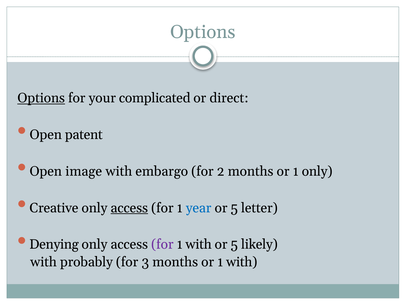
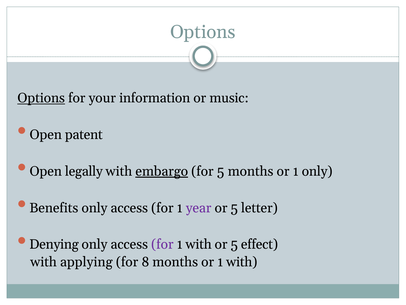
complicated: complicated -> information (155, 98)
direct: direct -> music (229, 98)
image: image -> legally (84, 171)
embargo underline: none -> present (162, 171)
for 2: 2 -> 5 (221, 171)
Creative: Creative -> Benefits (54, 208)
access underline: present -> none (129, 208)
year colour: blue -> purple (199, 208)
likely: likely -> effect (259, 244)
probably: probably -> applying (86, 262)
3: 3 -> 8 (145, 262)
